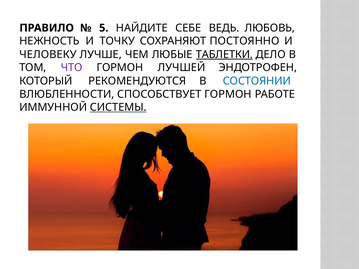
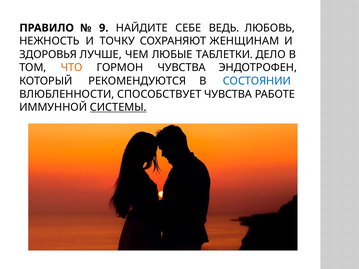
5: 5 -> 9 (104, 28)
ПОСТОЯННО: ПОСТОЯННО -> ЖЕНЩИНАМ (245, 41)
ЧЕЛОВЕКУ: ЧЕЛОВЕКУ -> ЗДОРОВЬЯ (48, 55)
ТАБЛЕТКИ underline: present -> none (224, 55)
ЧТО colour: purple -> orange (72, 68)
ГОРМОН ЛУЧШЕЙ: ЛУЧШЕЙ -> ЧУВСТВА (182, 68)
СПОСОБСТВУЕТ ГОРМОН: ГОРМОН -> ЧУВСТВА (228, 94)
